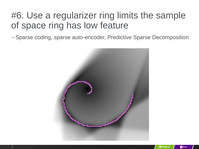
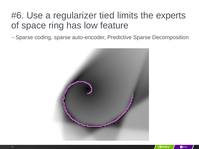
regularizer ring: ring -> tied (107, 16)
sample: sample -> experts (171, 16)
